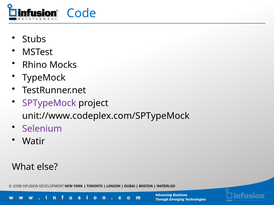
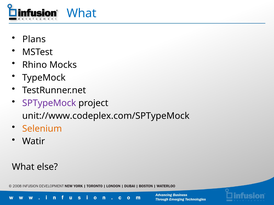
Code: Code -> What (82, 13)
Stubs: Stubs -> Plans (34, 39)
Selenium colour: purple -> orange (42, 129)
